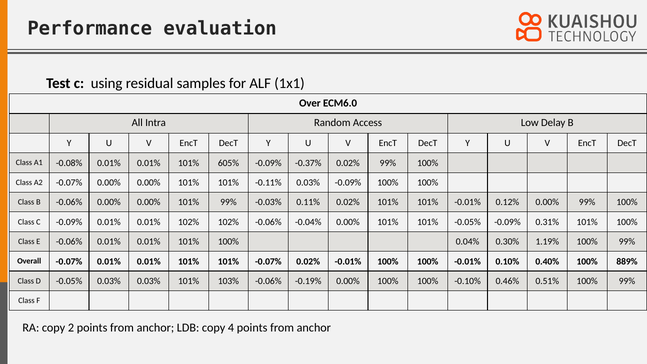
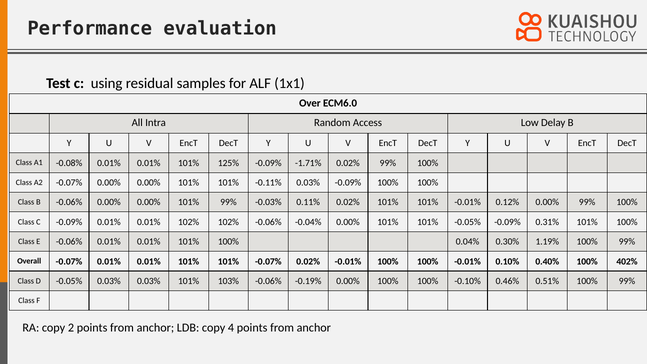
605%: 605% -> 125% (228, 163)
-0.37%: -0.37% -> -1.71% (308, 163)
889%: 889% -> 402% (627, 261)
